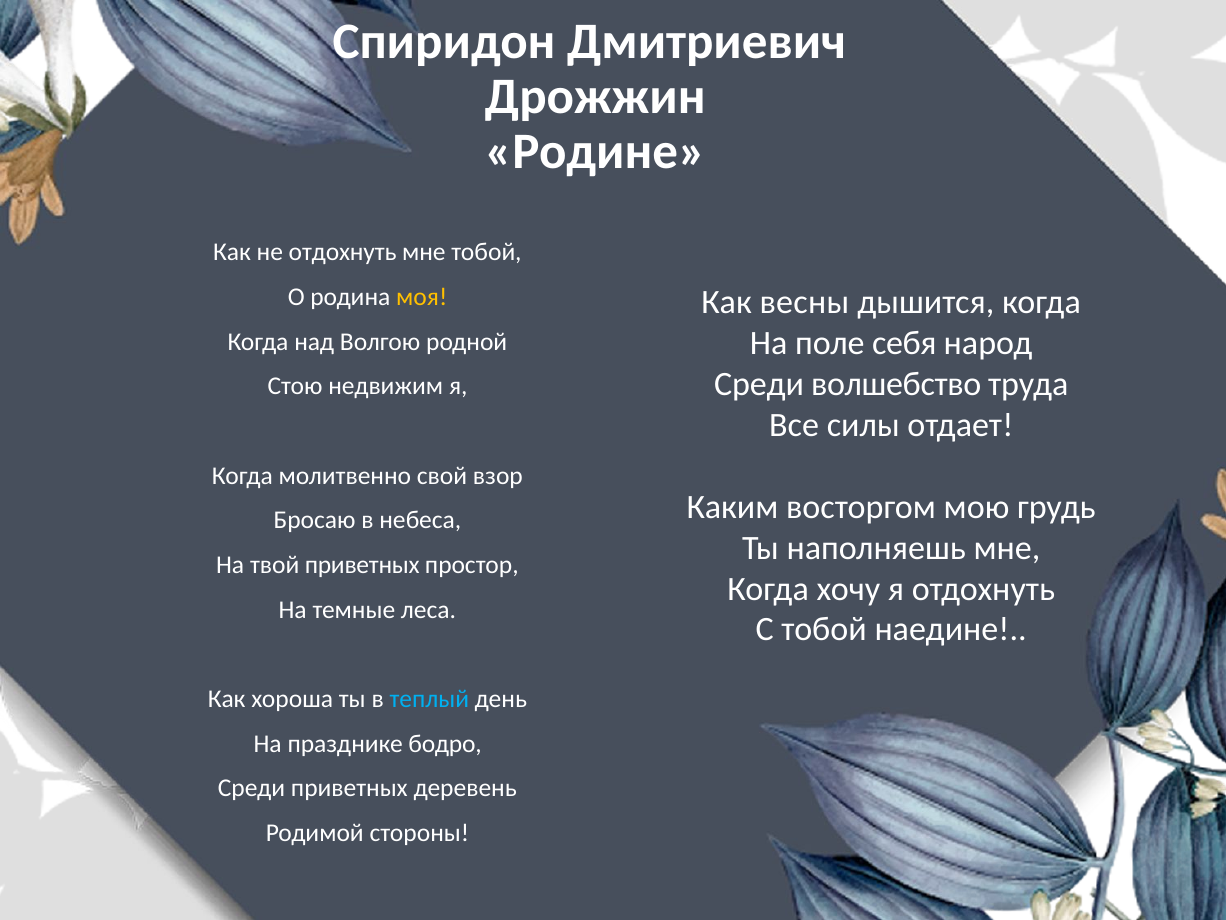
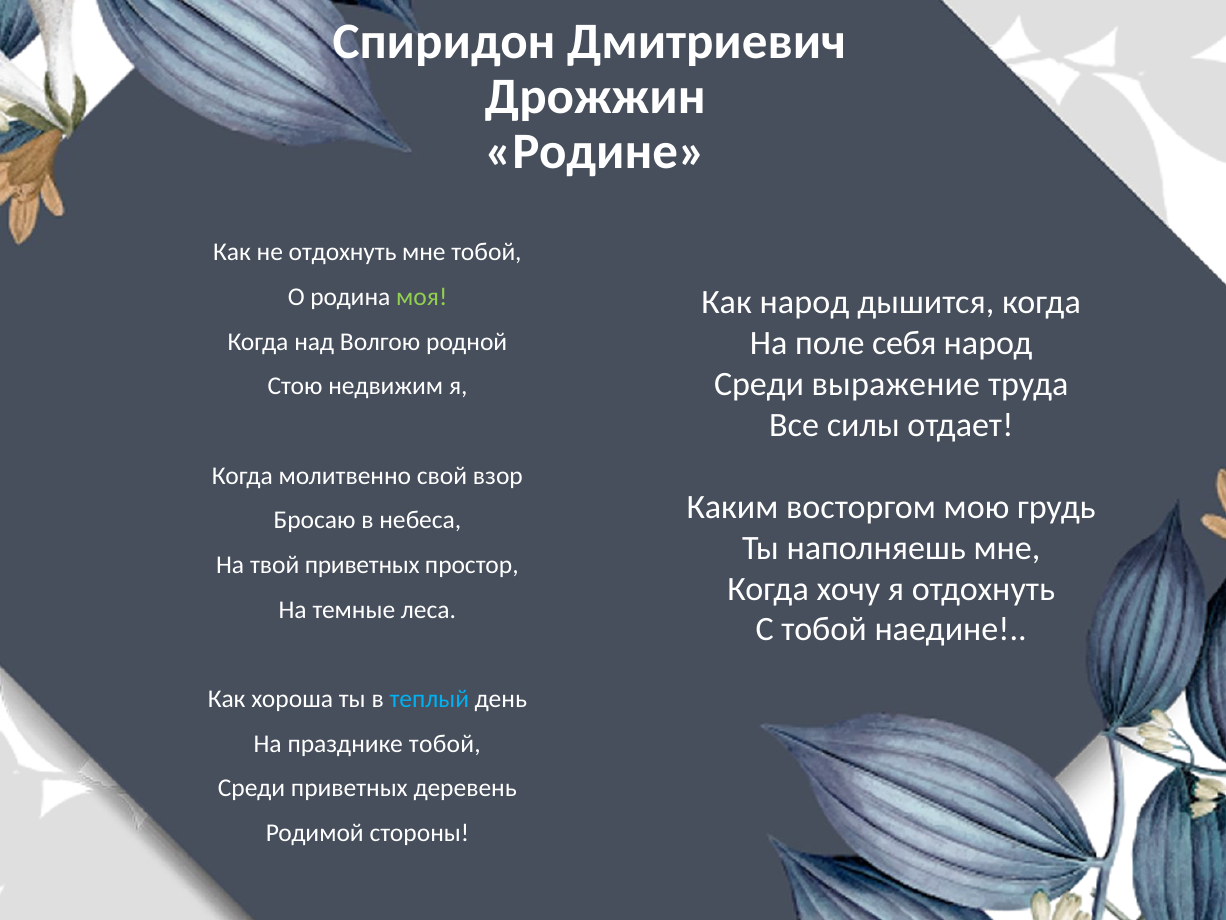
моя colour: yellow -> light green (422, 297)
Как весны: весны -> народ (805, 302)
волшебство: волшебство -> выражение (896, 384)
празднике бодро: бодро -> тобой (445, 743)
